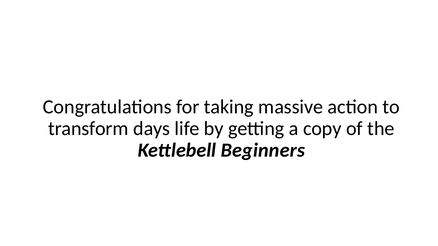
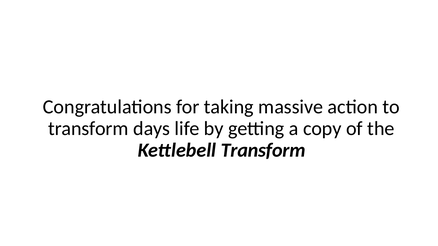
Kettlebell Beginners: Beginners -> Transform (263, 150)
